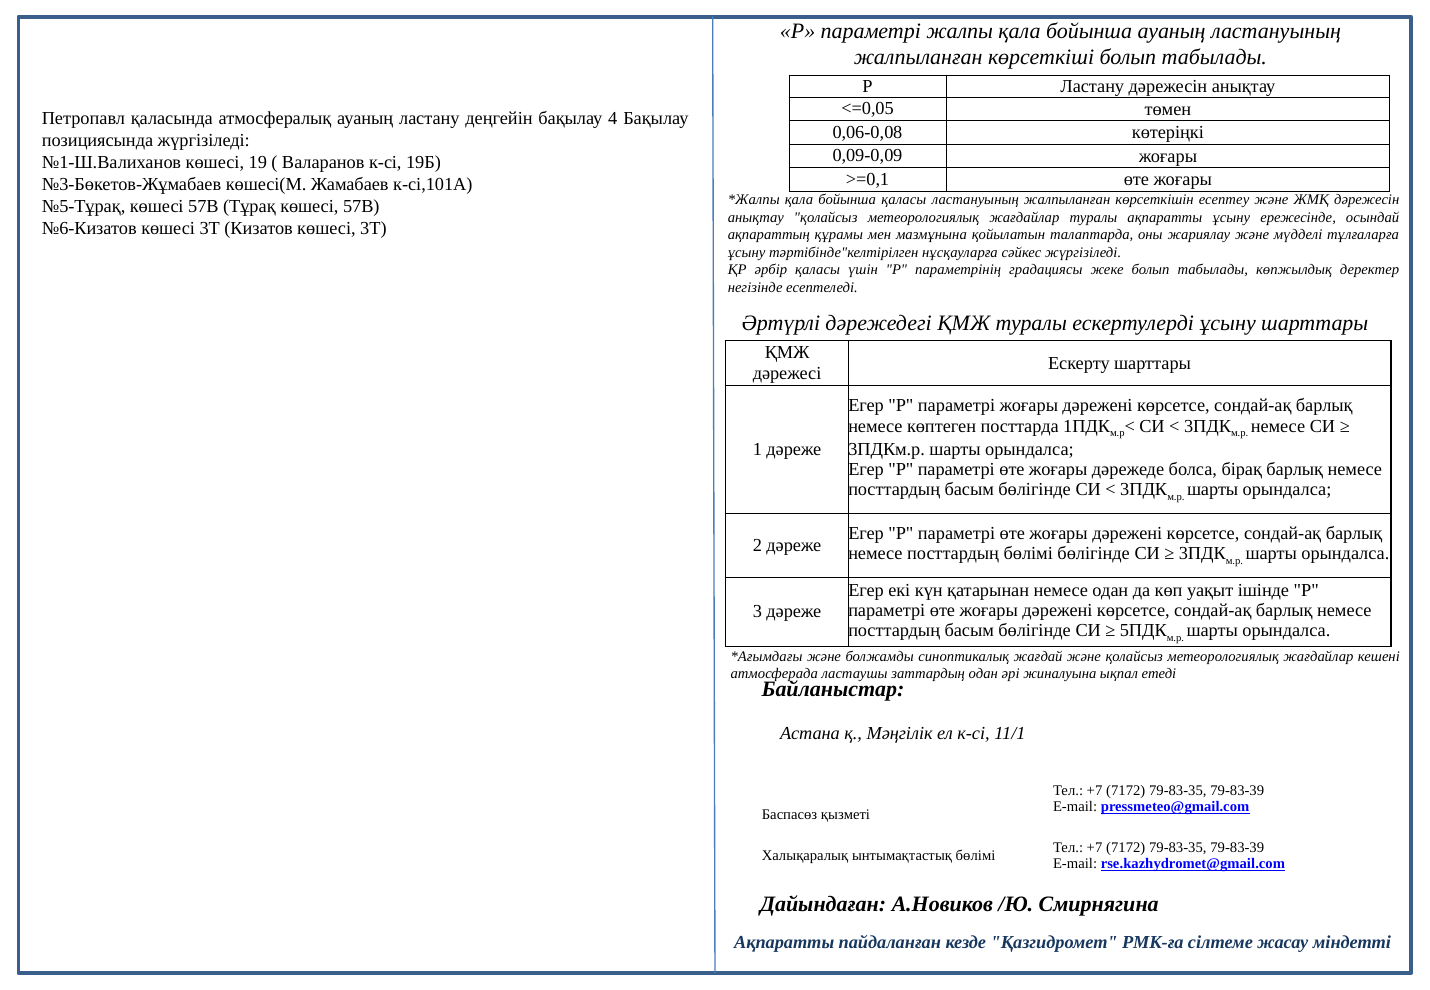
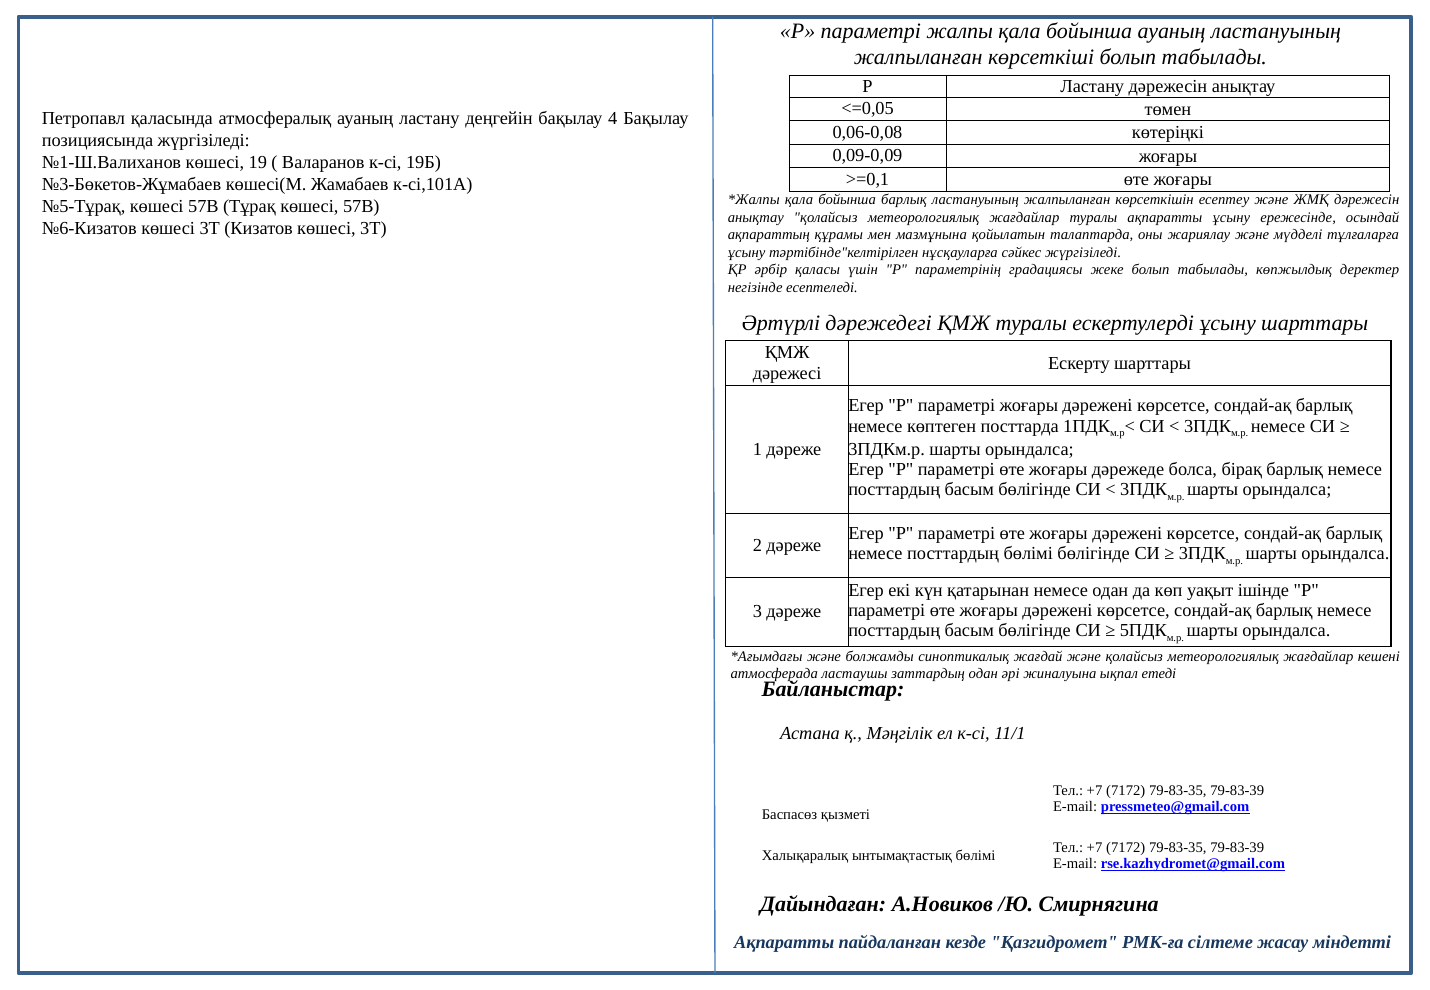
бойынша қаласы: қаласы -> барлық (904, 200)
